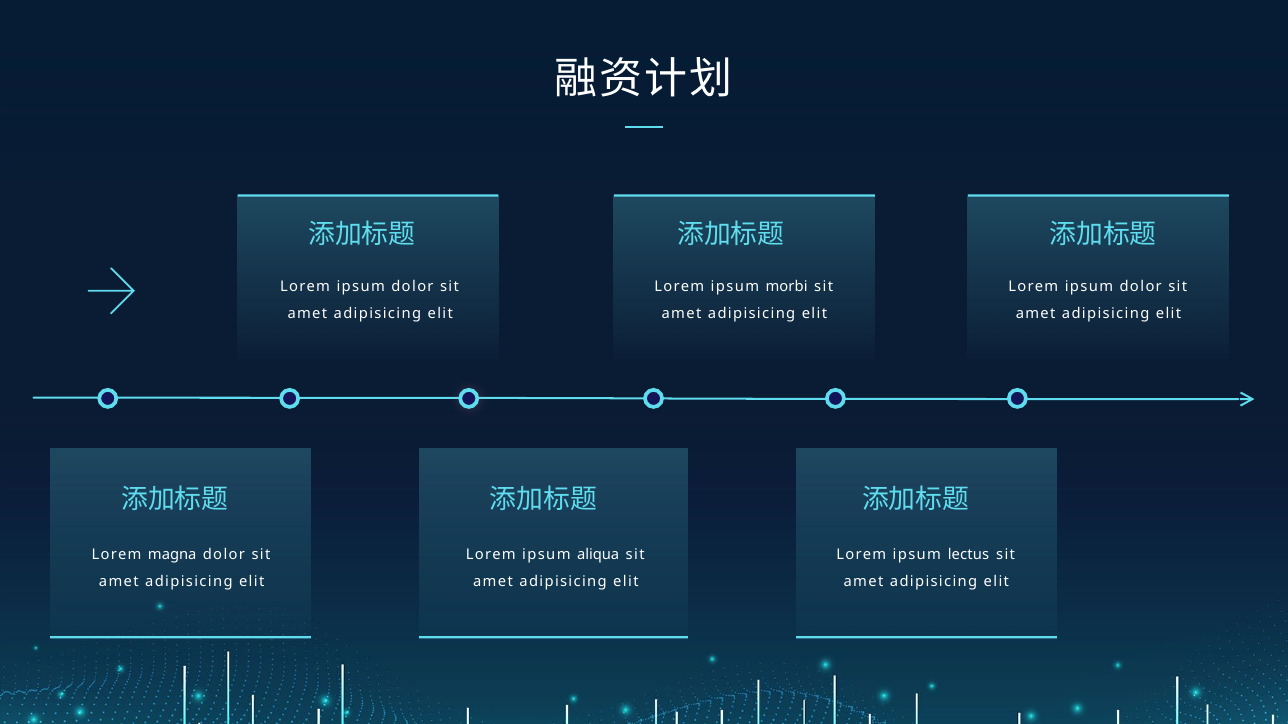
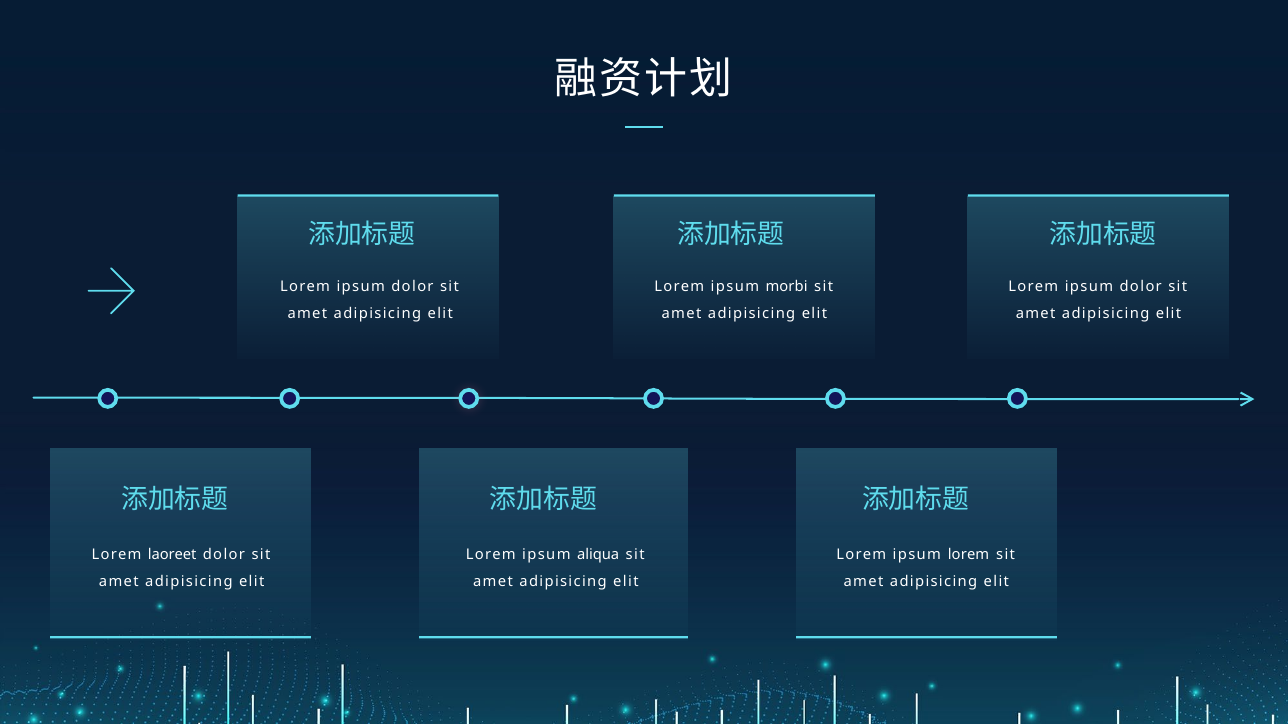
magna: magna -> laoreet (172, 555)
ipsum lectus: lectus -> lorem (969, 555)
